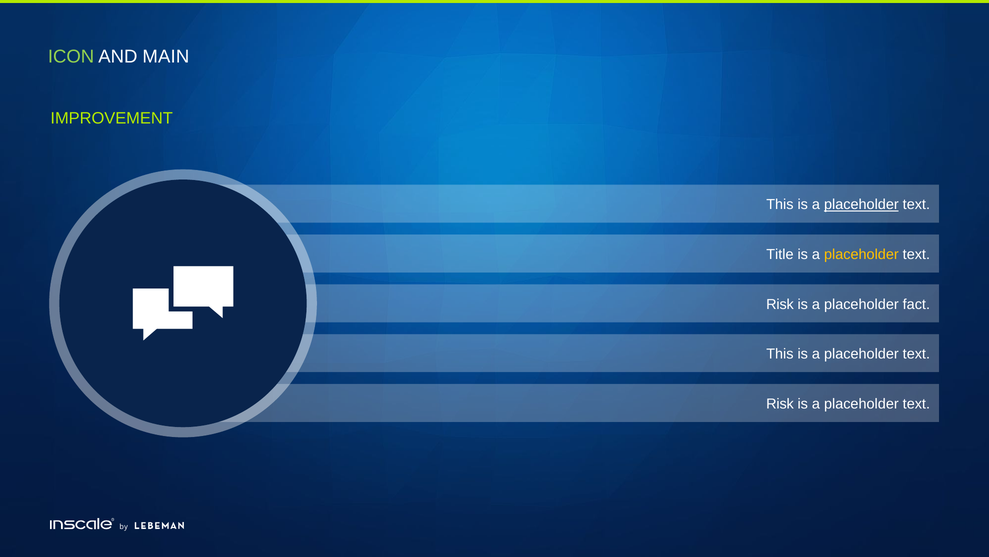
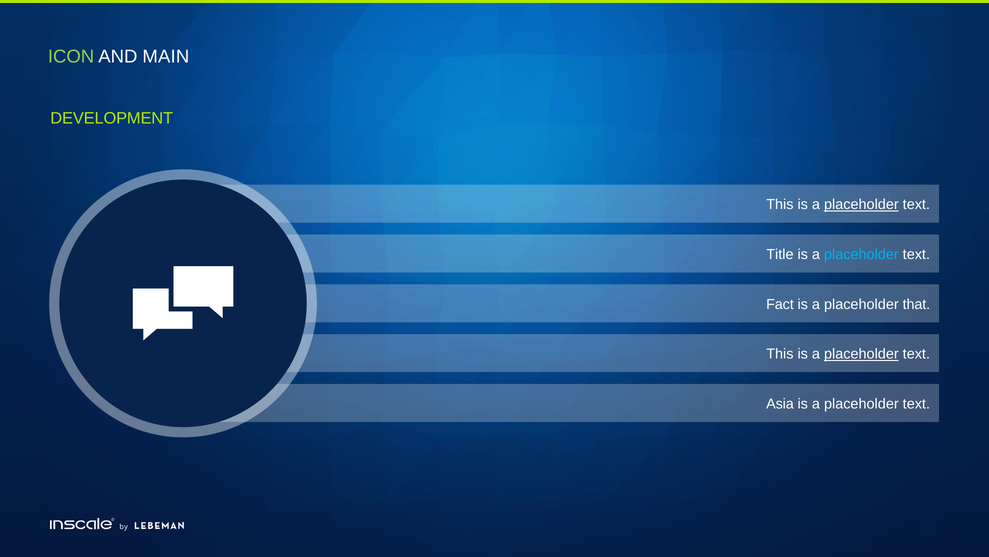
IMPROVEMENT: IMPROVEMENT -> DEVELOPMENT (112, 118)
placeholder colour: yellow -> light blue (861, 254)
Risk: Risk -> Fact (780, 304)
fact: fact -> that (916, 304)
placeholder underline: none -> present (861, 354)
Risk: Risk -> Asia (780, 404)
